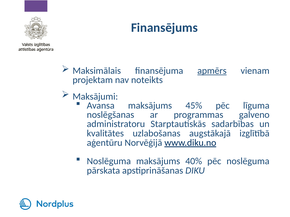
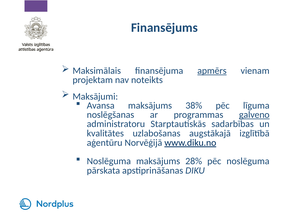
45%: 45% -> 38% (194, 106)
galveno underline: none -> present (254, 115)
40%: 40% -> 28% (194, 162)
